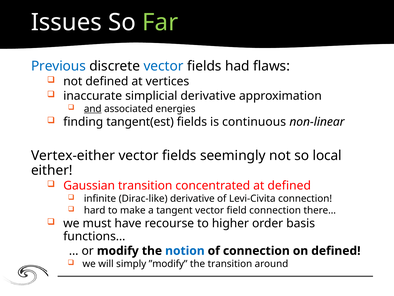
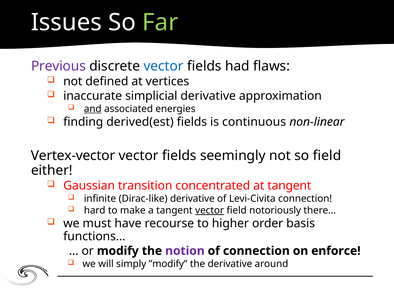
Previous colour: blue -> purple (58, 66)
tangent(est: tangent(est -> derived(est (140, 122)
Vertex-either: Vertex-either -> Vertex-vector (73, 155)
so local: local -> field (327, 155)
at defined: defined -> tangent (289, 185)
vector underline: none -> present (210, 210)
field connection: connection -> notoriously (275, 210)
notion colour: blue -> purple (185, 250)
on defined: defined -> enforce (336, 250)
the transition: transition -> derivative (230, 263)
